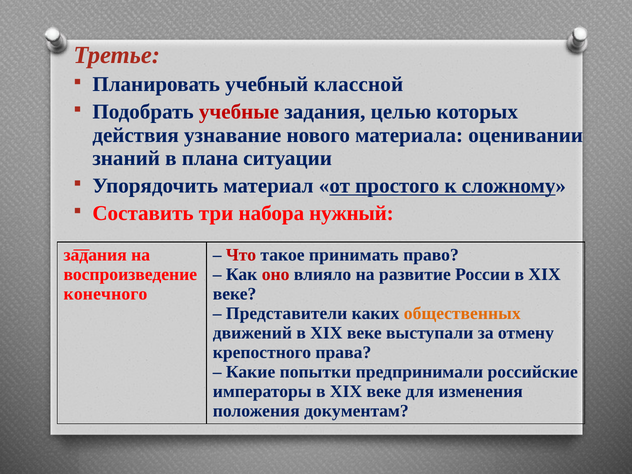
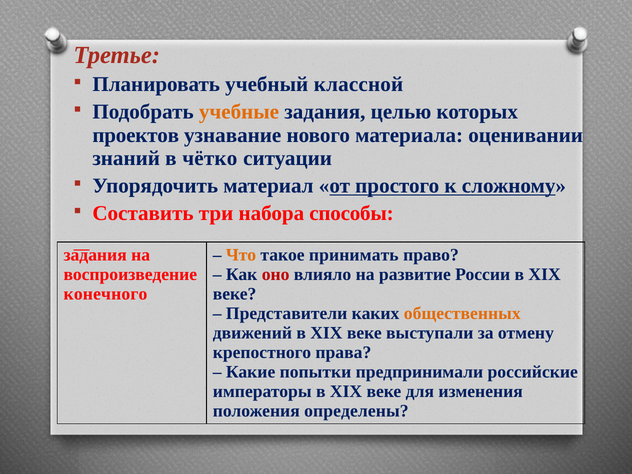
учебные colour: red -> orange (239, 112)
действия: действия -> проектов (136, 135)
плана: плана -> чётко (210, 158)
нужный: нужный -> способы (351, 213)
Что colour: red -> orange (241, 255)
документам: документам -> определены (356, 411)
